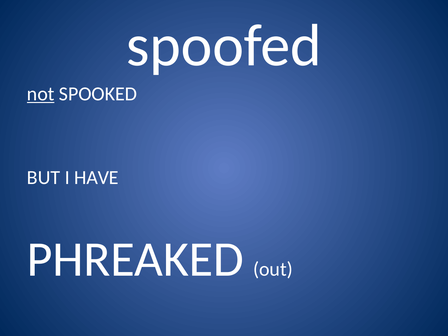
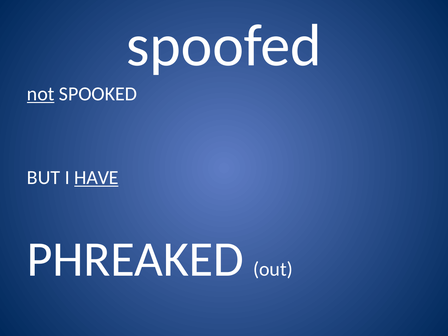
HAVE underline: none -> present (96, 178)
